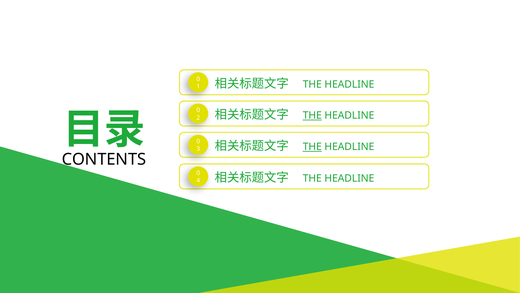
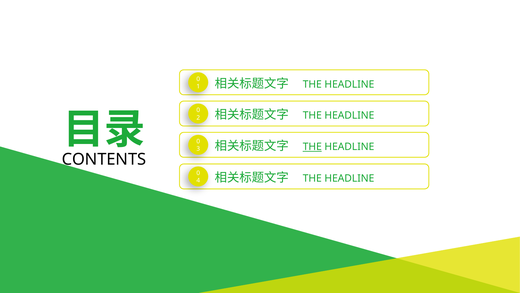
THE underline: present -> none (312, 115)
